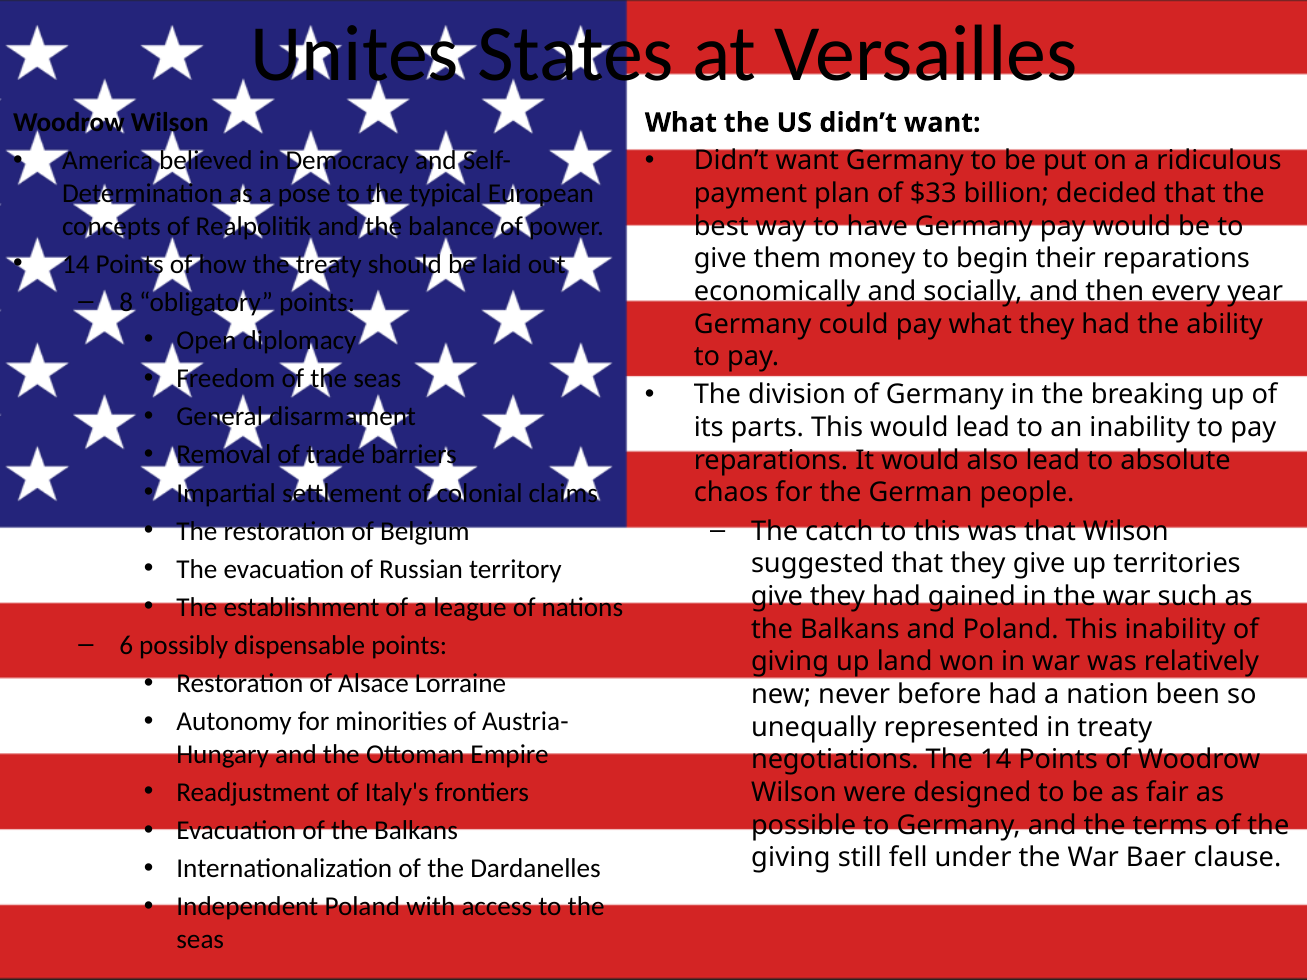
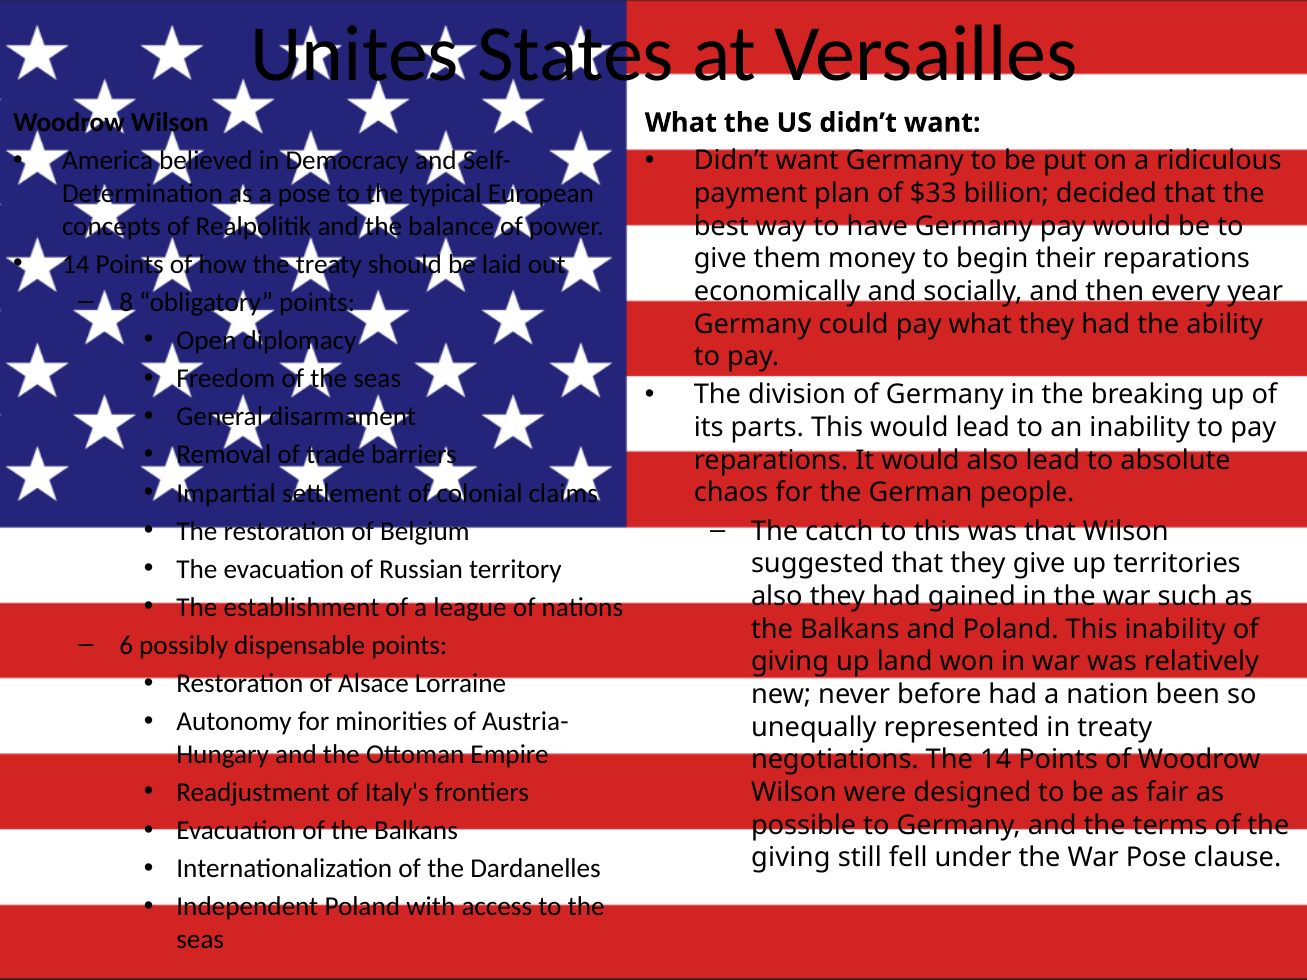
give: give -> also (777, 597)
War Baer: Baer -> Pose (1156, 858)
